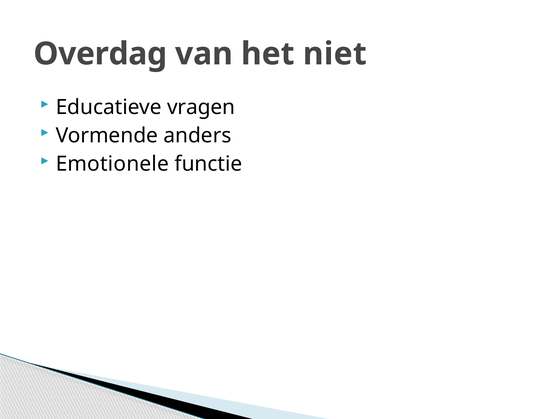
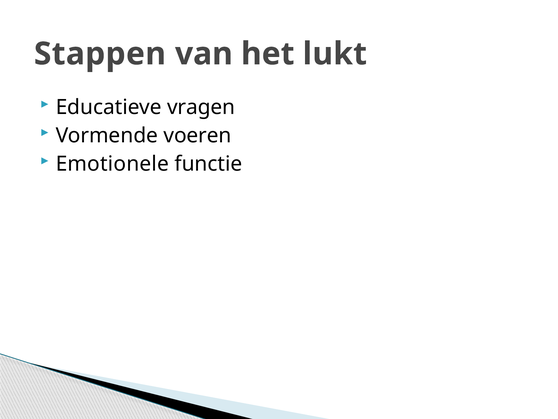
Overdag: Overdag -> Stappen (100, 54)
niet: niet -> lukt (335, 54)
anders: anders -> voeren (197, 135)
